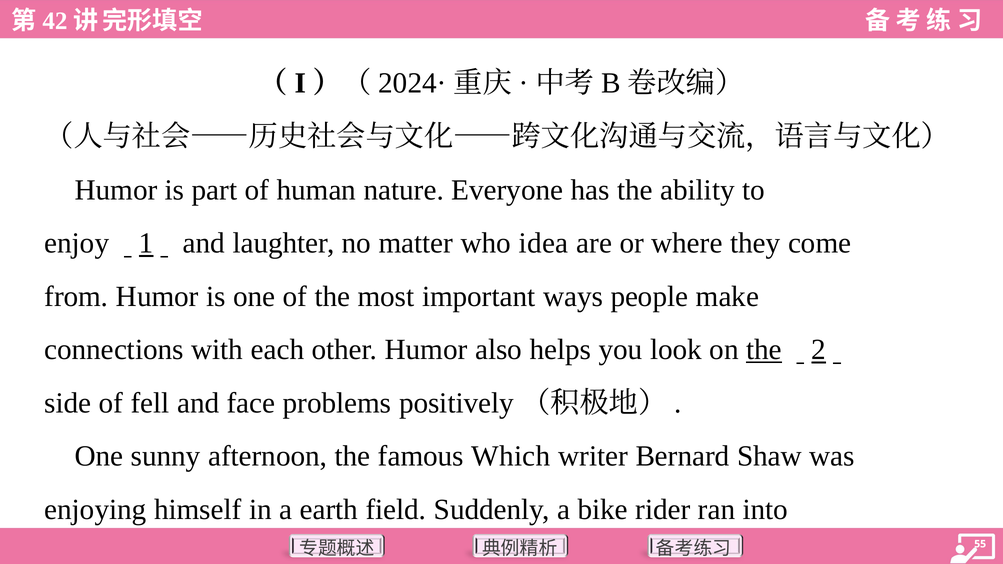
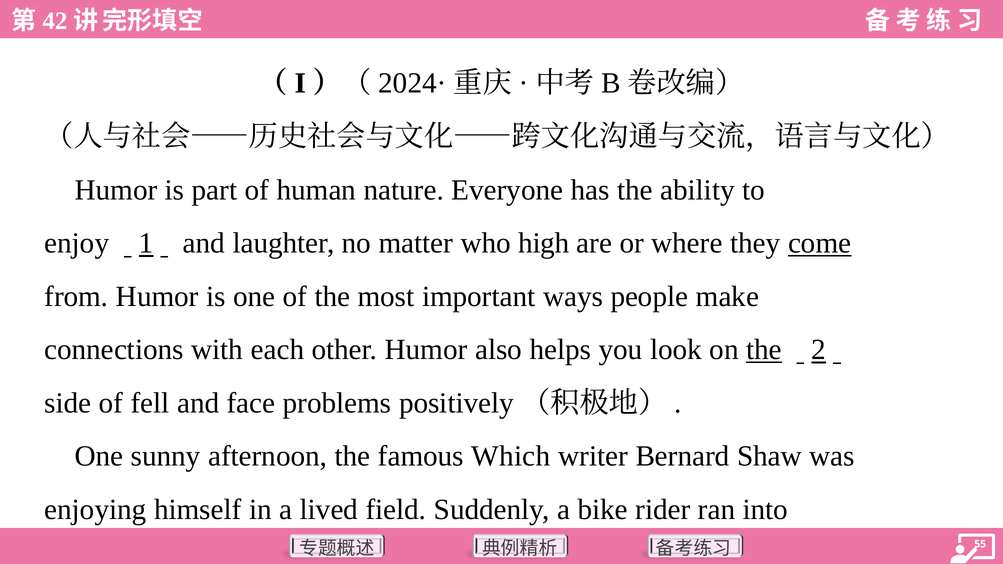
idea: idea -> high (544, 243)
come underline: none -> present (820, 243)
earth: earth -> lived (329, 510)
